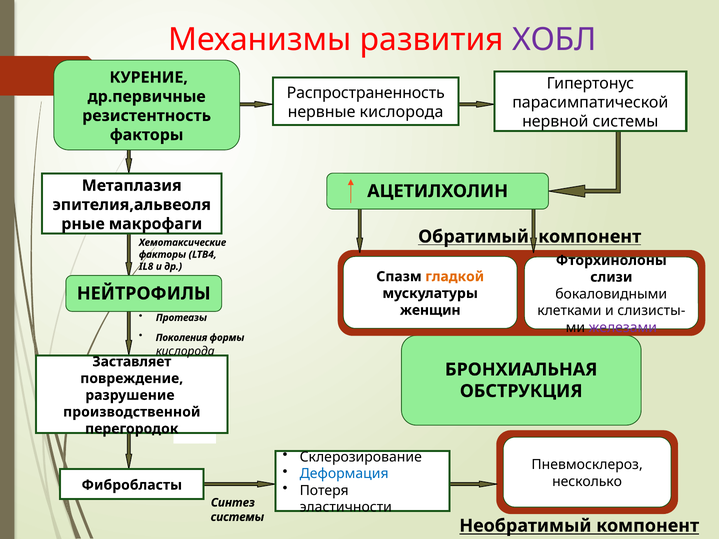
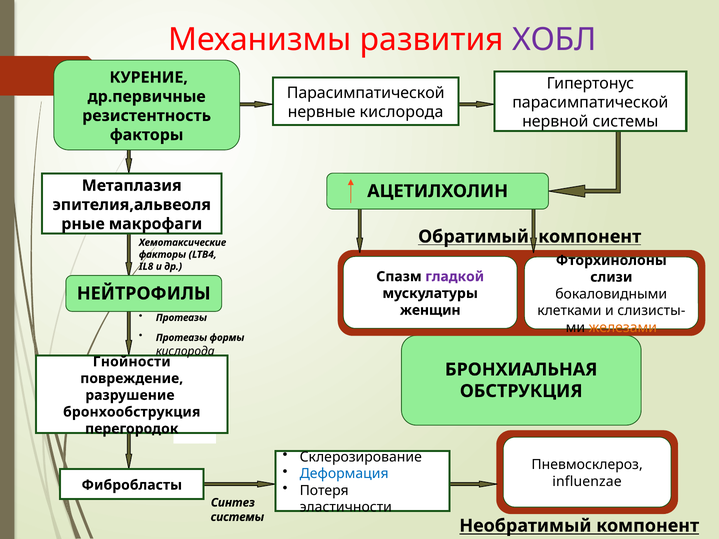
Распространенность: Распространенность -> Парасимпатической (366, 93)
гладкой colour: orange -> purple (455, 277)
железами colour: purple -> orange (623, 328)
Поколения: Поколения -> Протеазы (181, 338)
Заставляет: Заставляет -> Гнойности (132, 362)
производственной: производственной -> бронхообструкция (132, 412)
несколько: несколько -> influenzae (587, 482)
